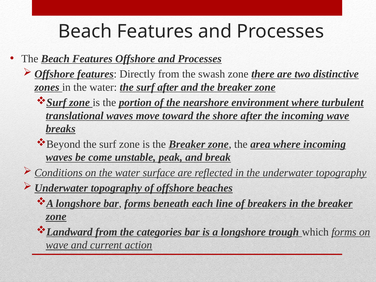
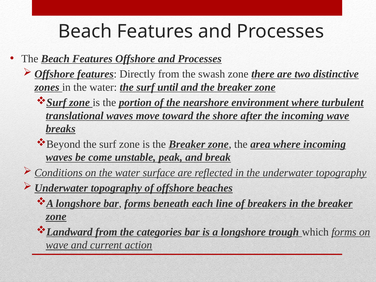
surf after: after -> until (168, 87)
